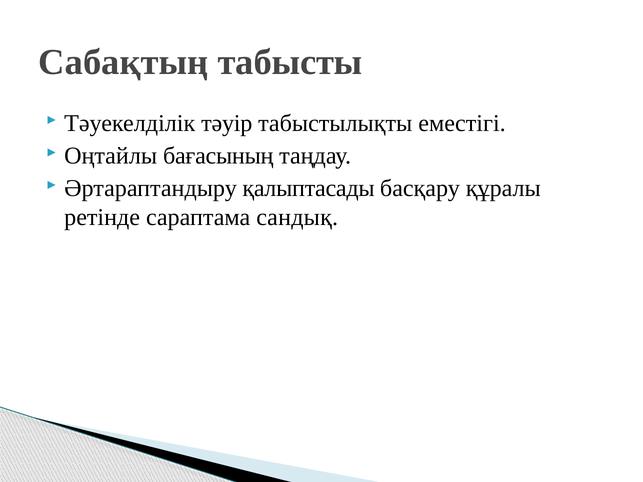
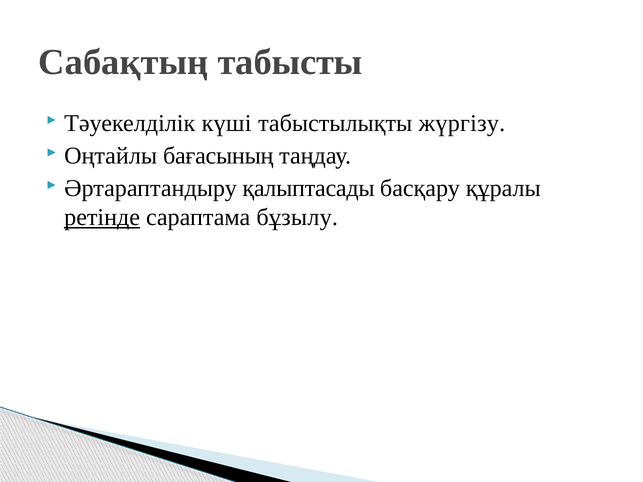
тәуір: тәуір -> күші (227, 123)
еместігі: еместігі -> жүргізу (462, 123)
ретінде underline: none -> present (102, 218)
сандық: сандық -> бұзылу (297, 218)
